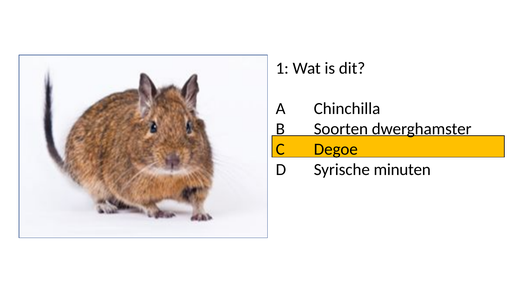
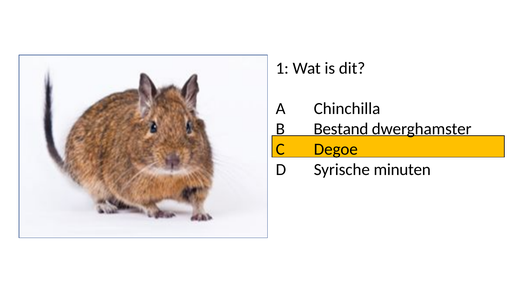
Soorten: Soorten -> Bestand (341, 129)
